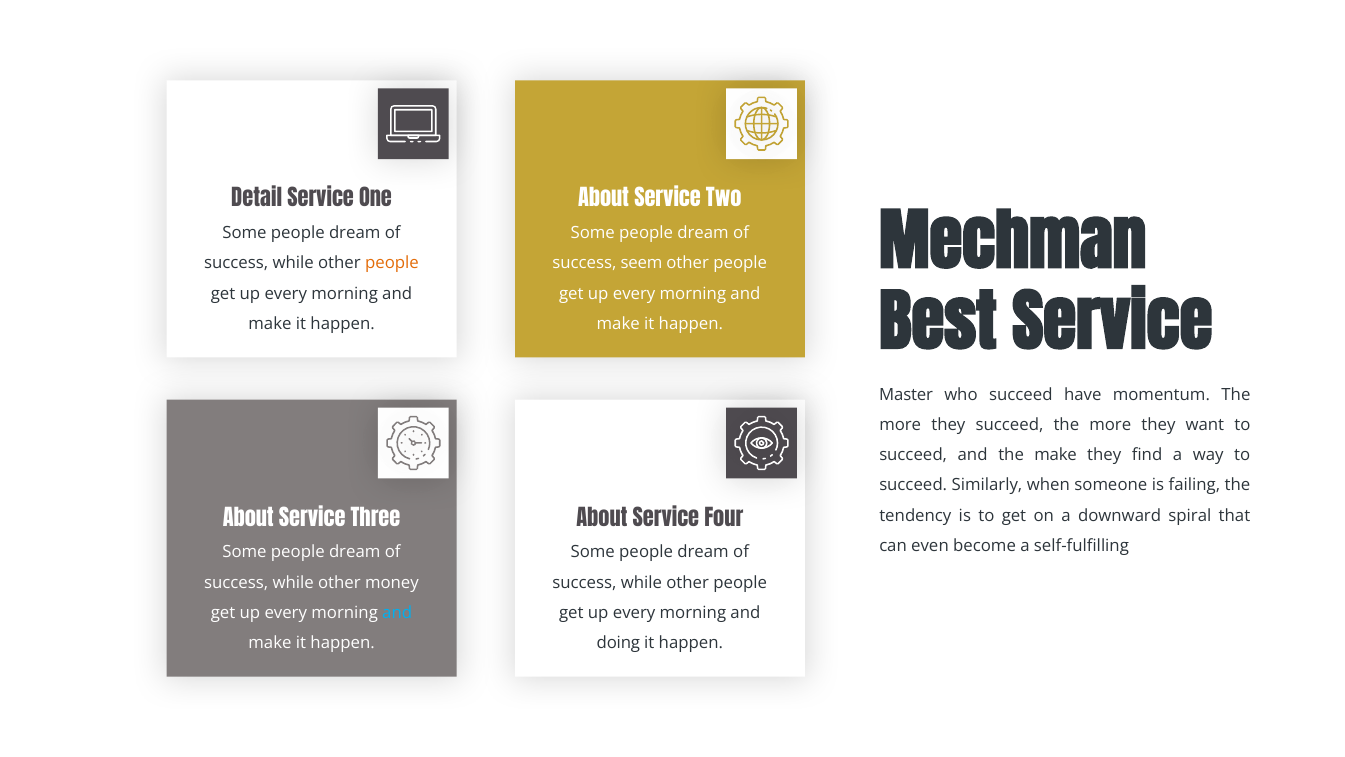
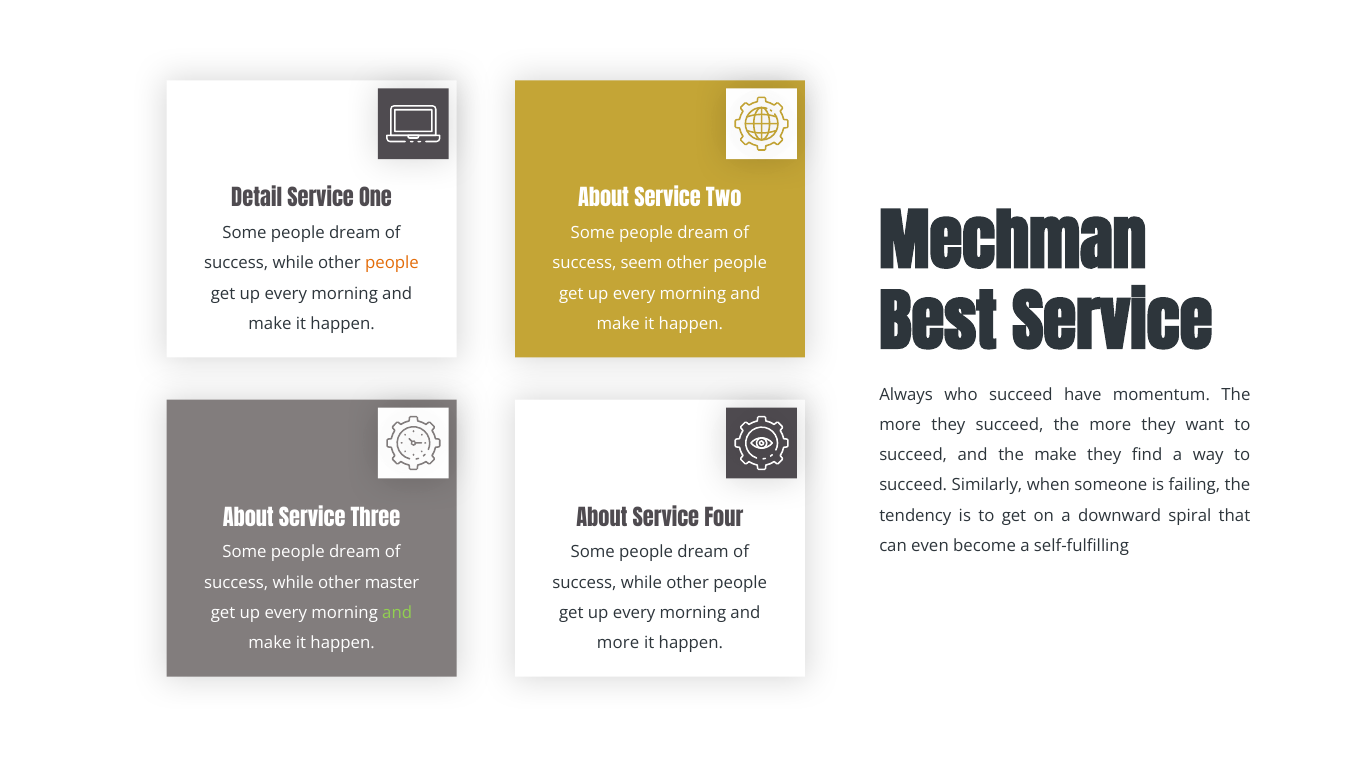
Master: Master -> Always (906, 394)
money: money -> master (392, 582)
and colour: light blue -> light green (397, 613)
doing: doing -> more (618, 643)
